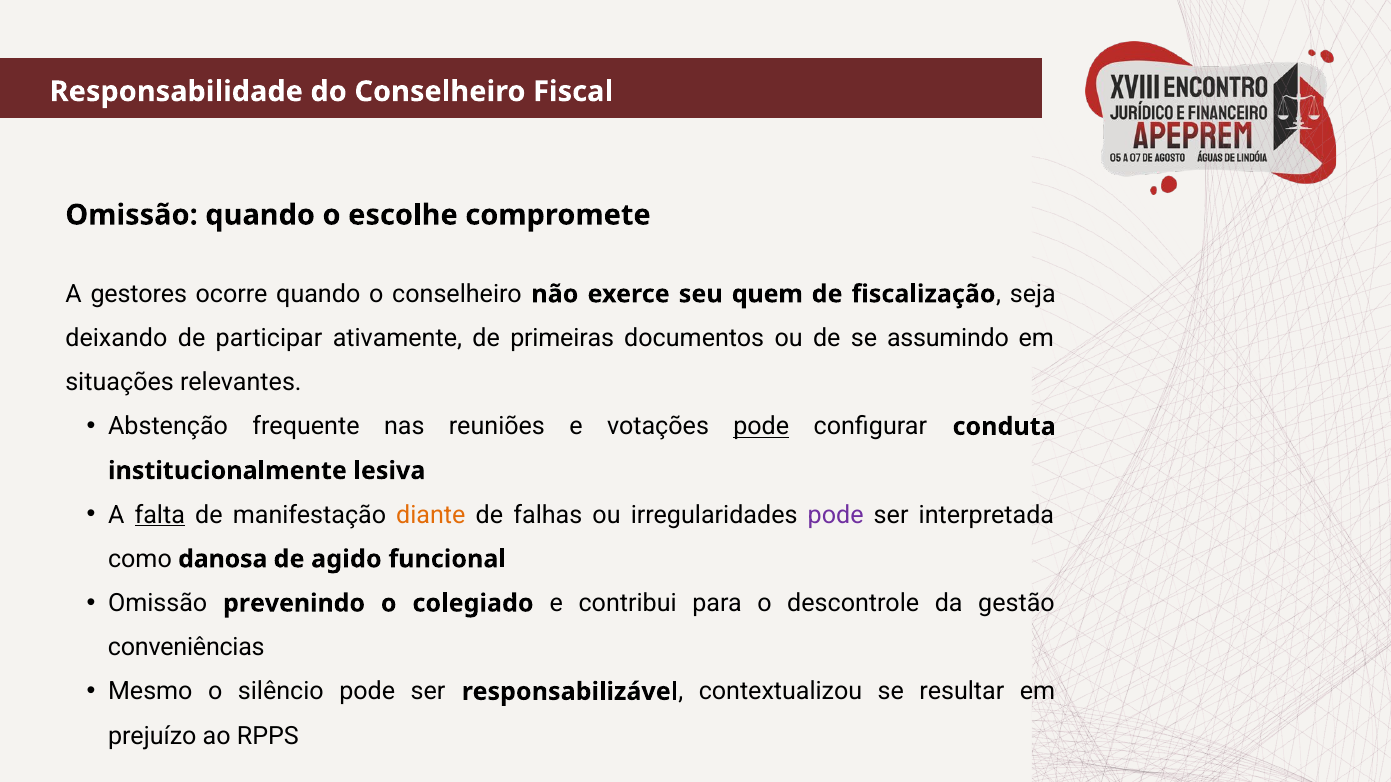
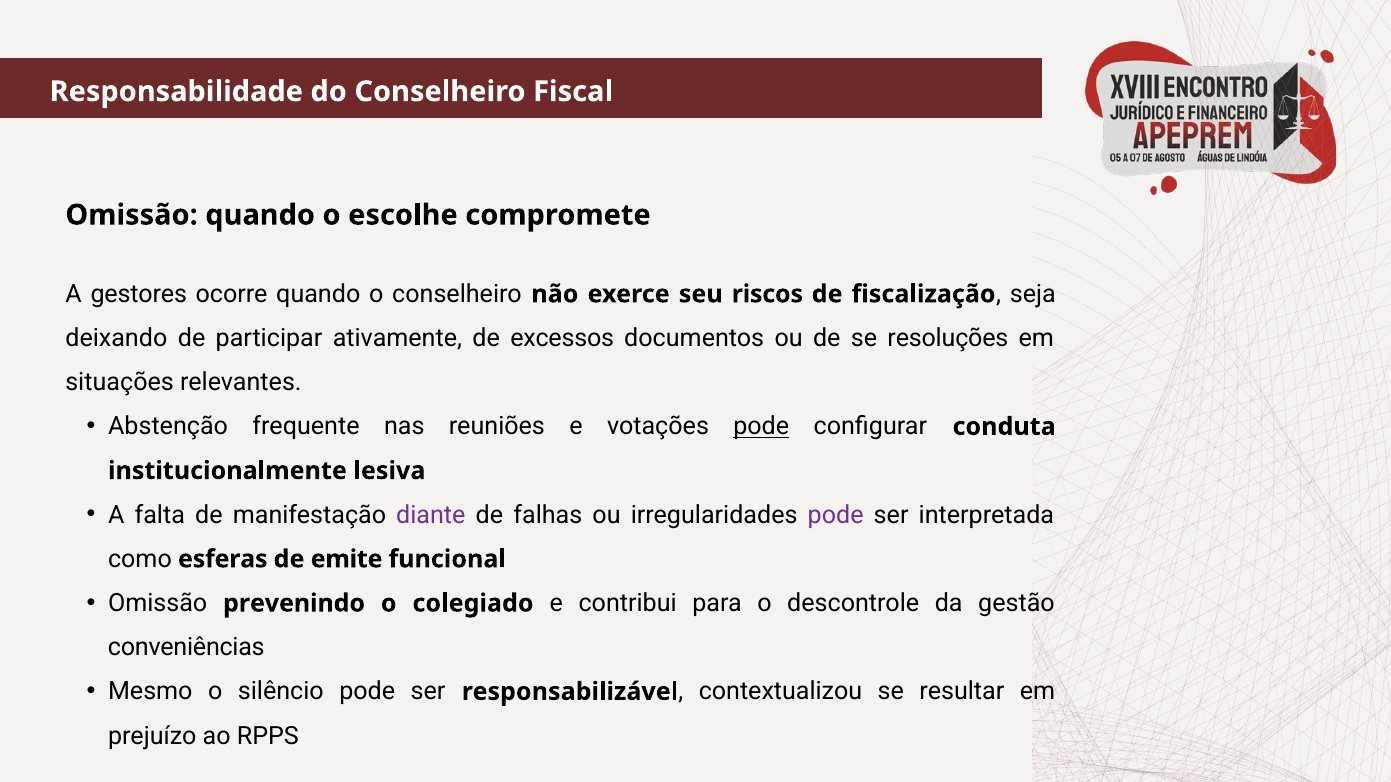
quem: quem -> riscos (767, 294)
primeiras: primeiras -> excessos (562, 338)
assumindo: assumindo -> resoluções (948, 338)
falta underline: present -> none (160, 515)
diante colour: orange -> purple (431, 515)
danosa: danosa -> esferas (223, 559)
agido: agido -> emite (347, 559)
